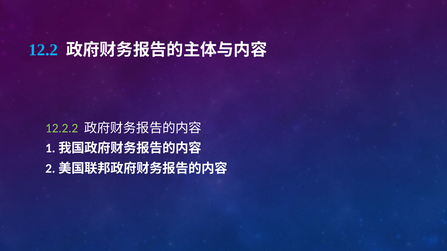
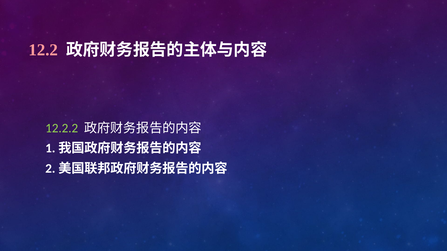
12.2 colour: light blue -> pink (43, 50)
